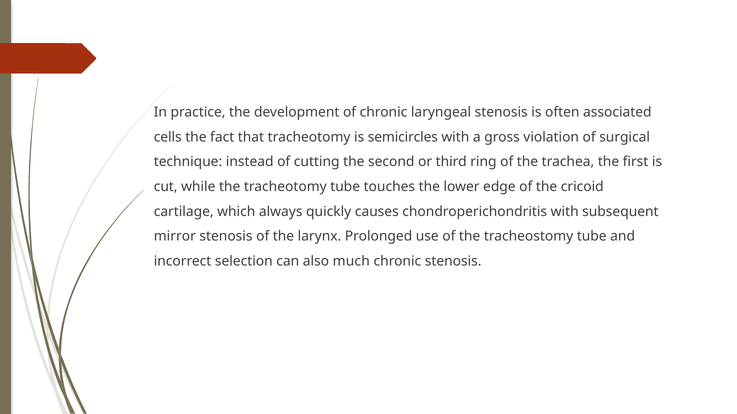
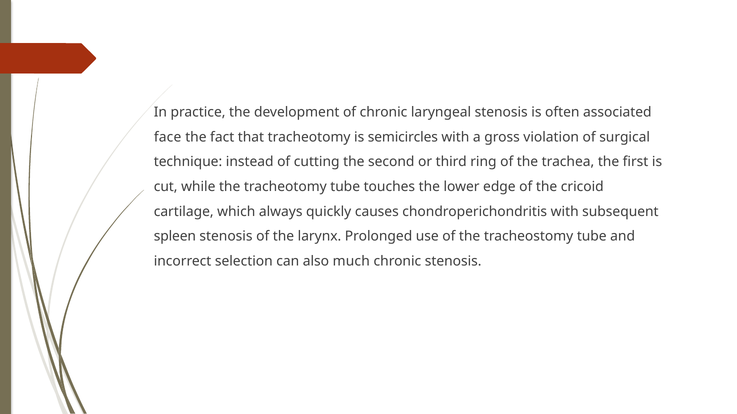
cells: cells -> face (168, 137)
mirror: mirror -> spleen (175, 237)
